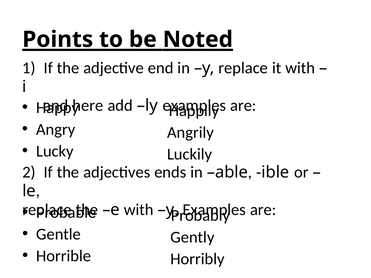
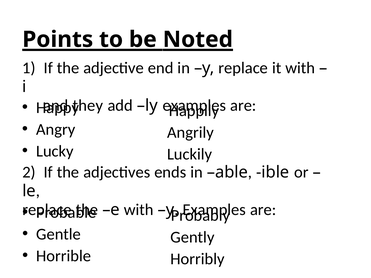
here: here -> they (88, 106)
